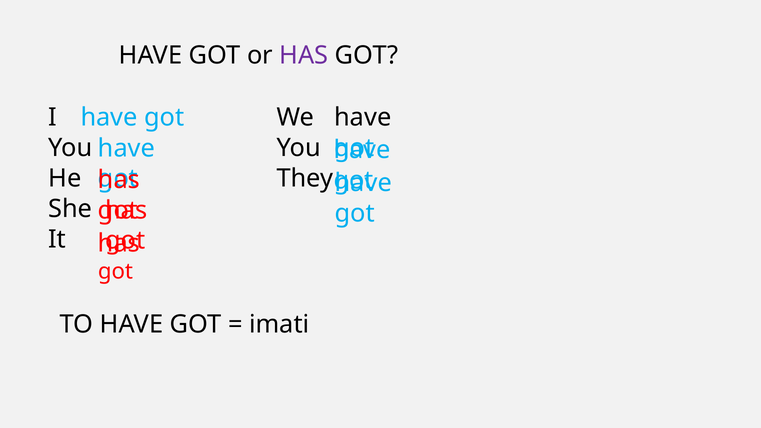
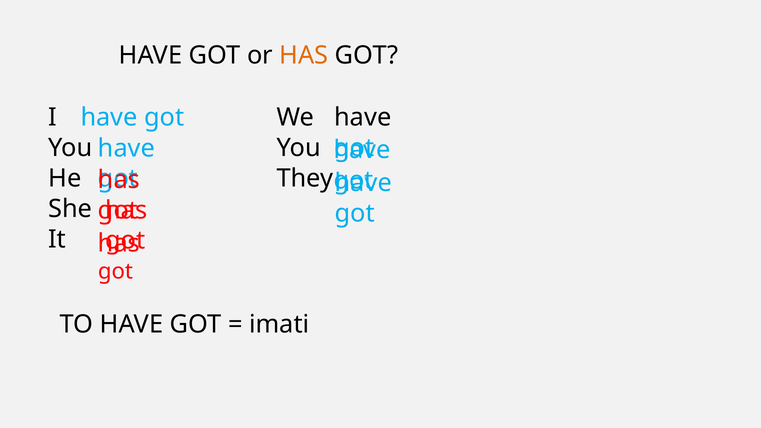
HAS colour: purple -> orange (304, 55)
